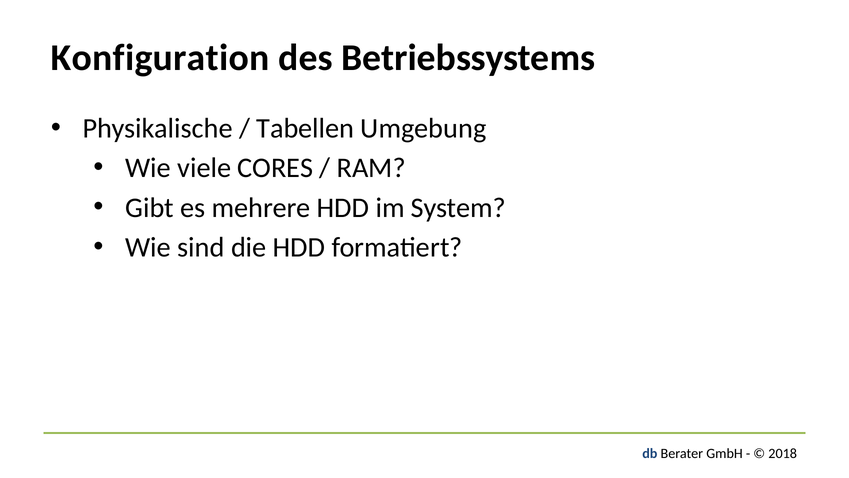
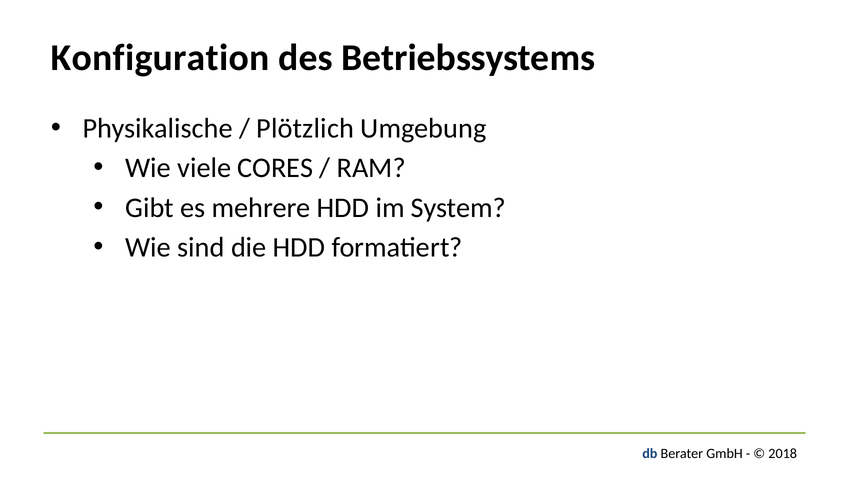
Tabellen: Tabellen -> Plötzlich (305, 128)
